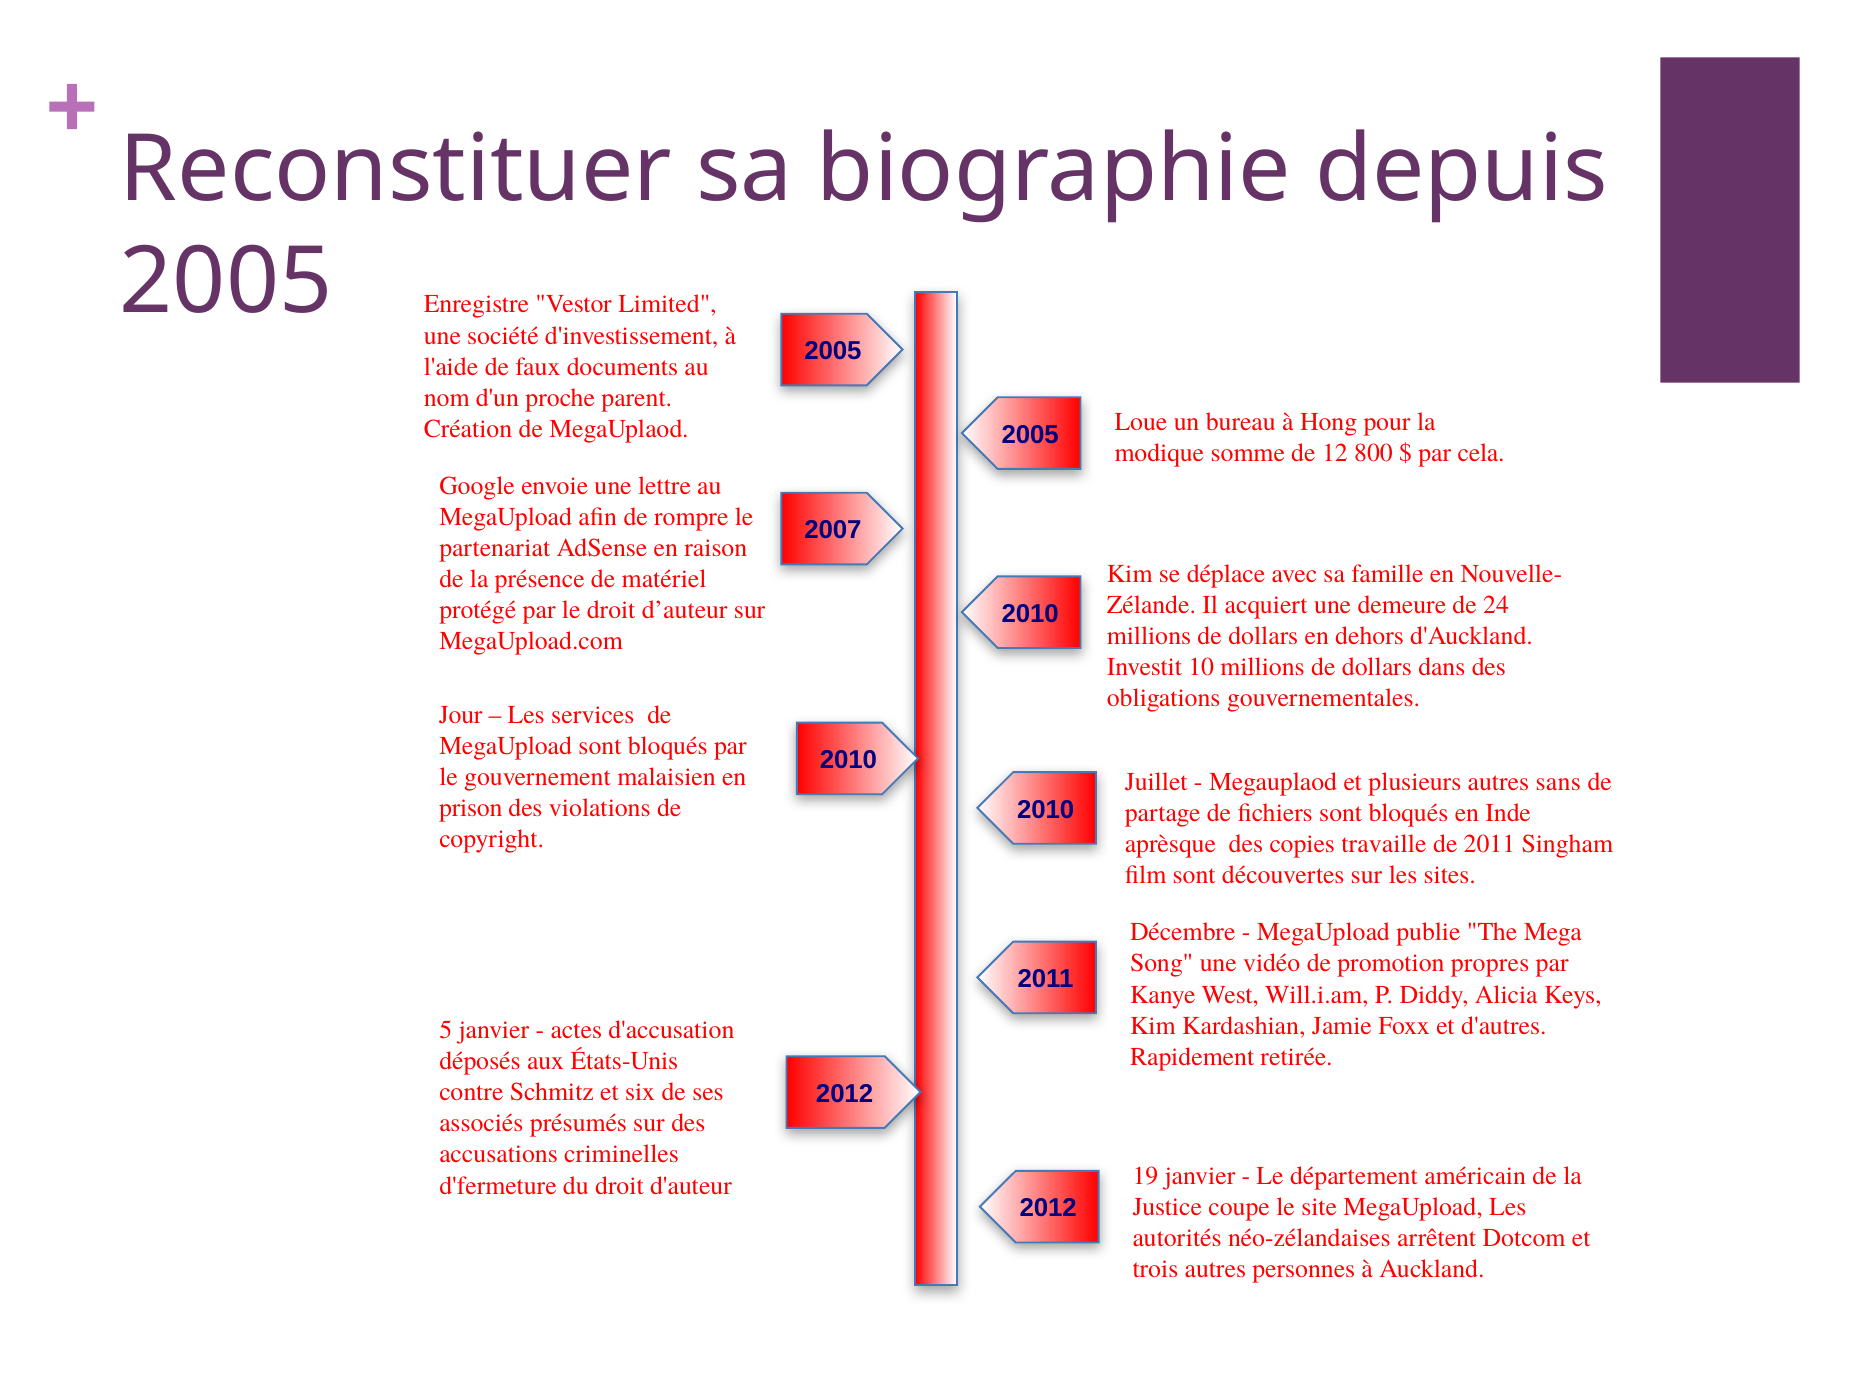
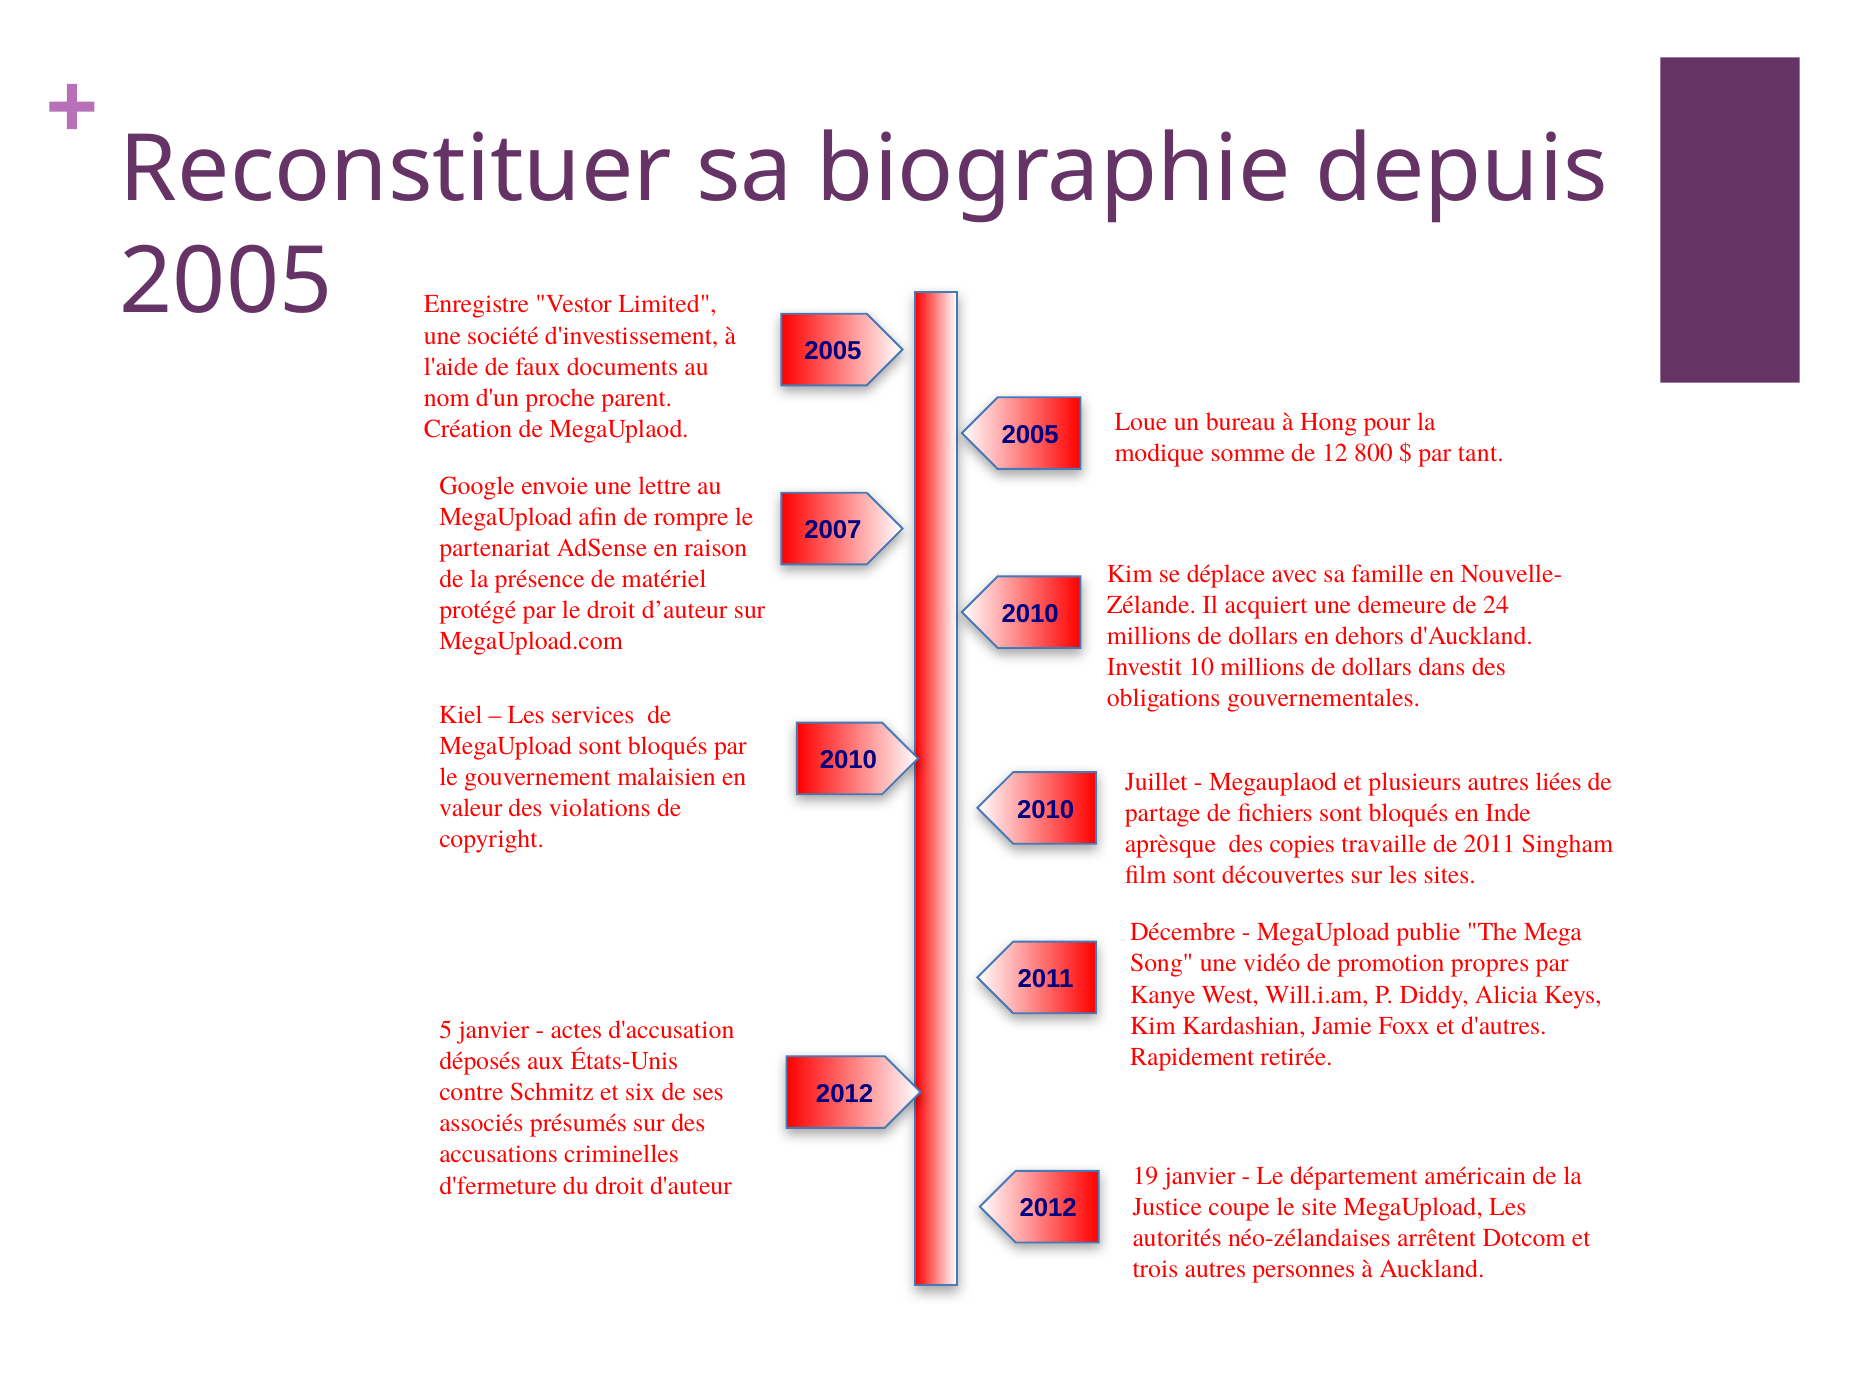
cela: cela -> tant (1481, 453)
Jour: Jour -> Kiel (461, 715)
sans: sans -> liées (1559, 782)
prison: prison -> valeur (471, 808)
